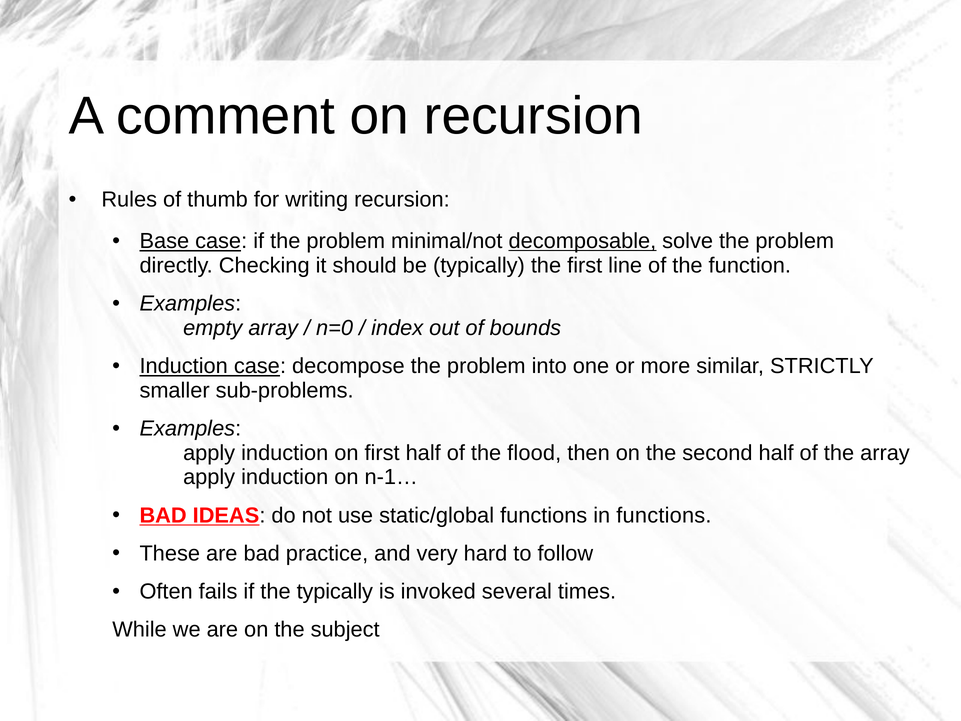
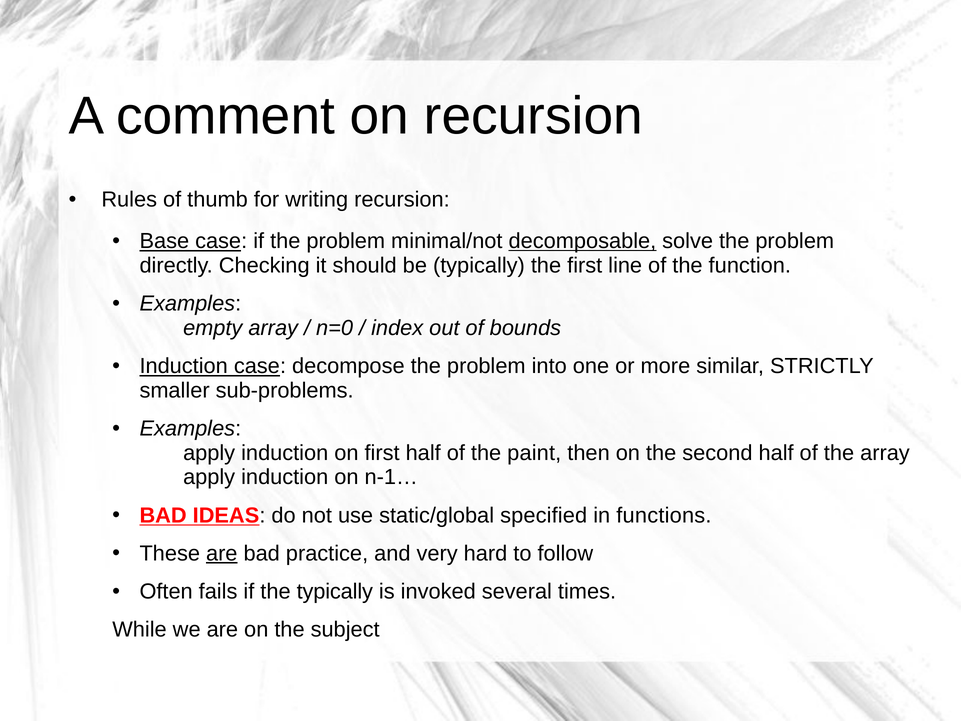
flood: flood -> paint (534, 453)
static/global functions: functions -> specified (544, 515)
are underline: none -> present (222, 553)
